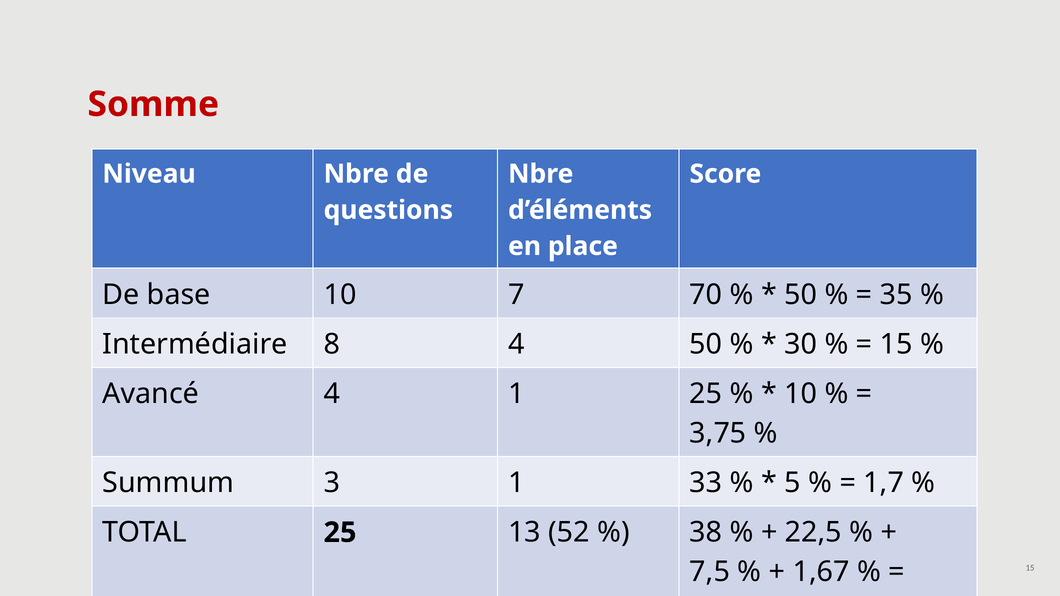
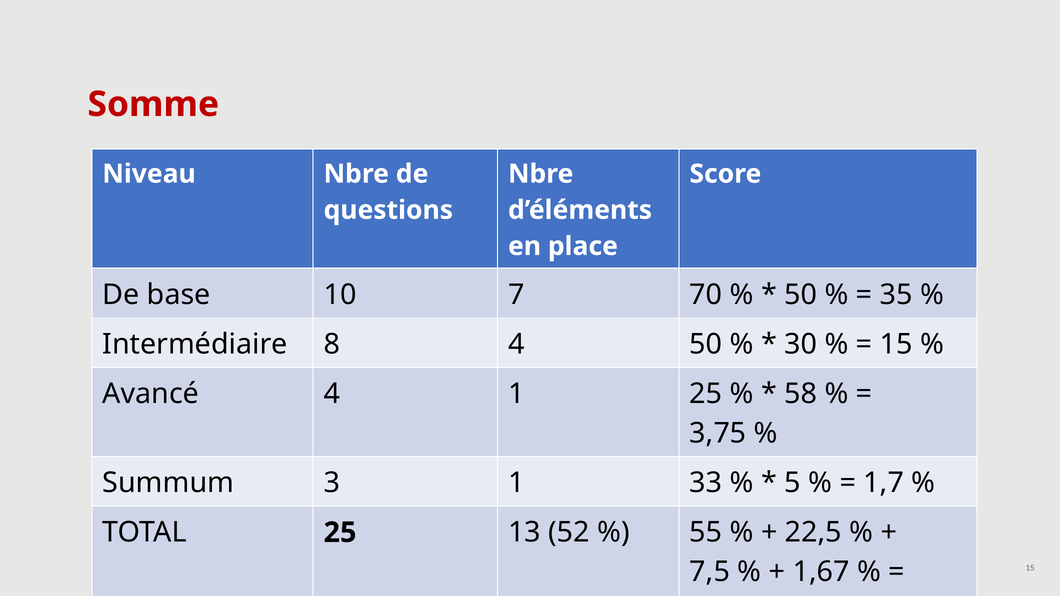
10: 10 -> 58 (801, 394)
38: 38 -> 55 (706, 533)
